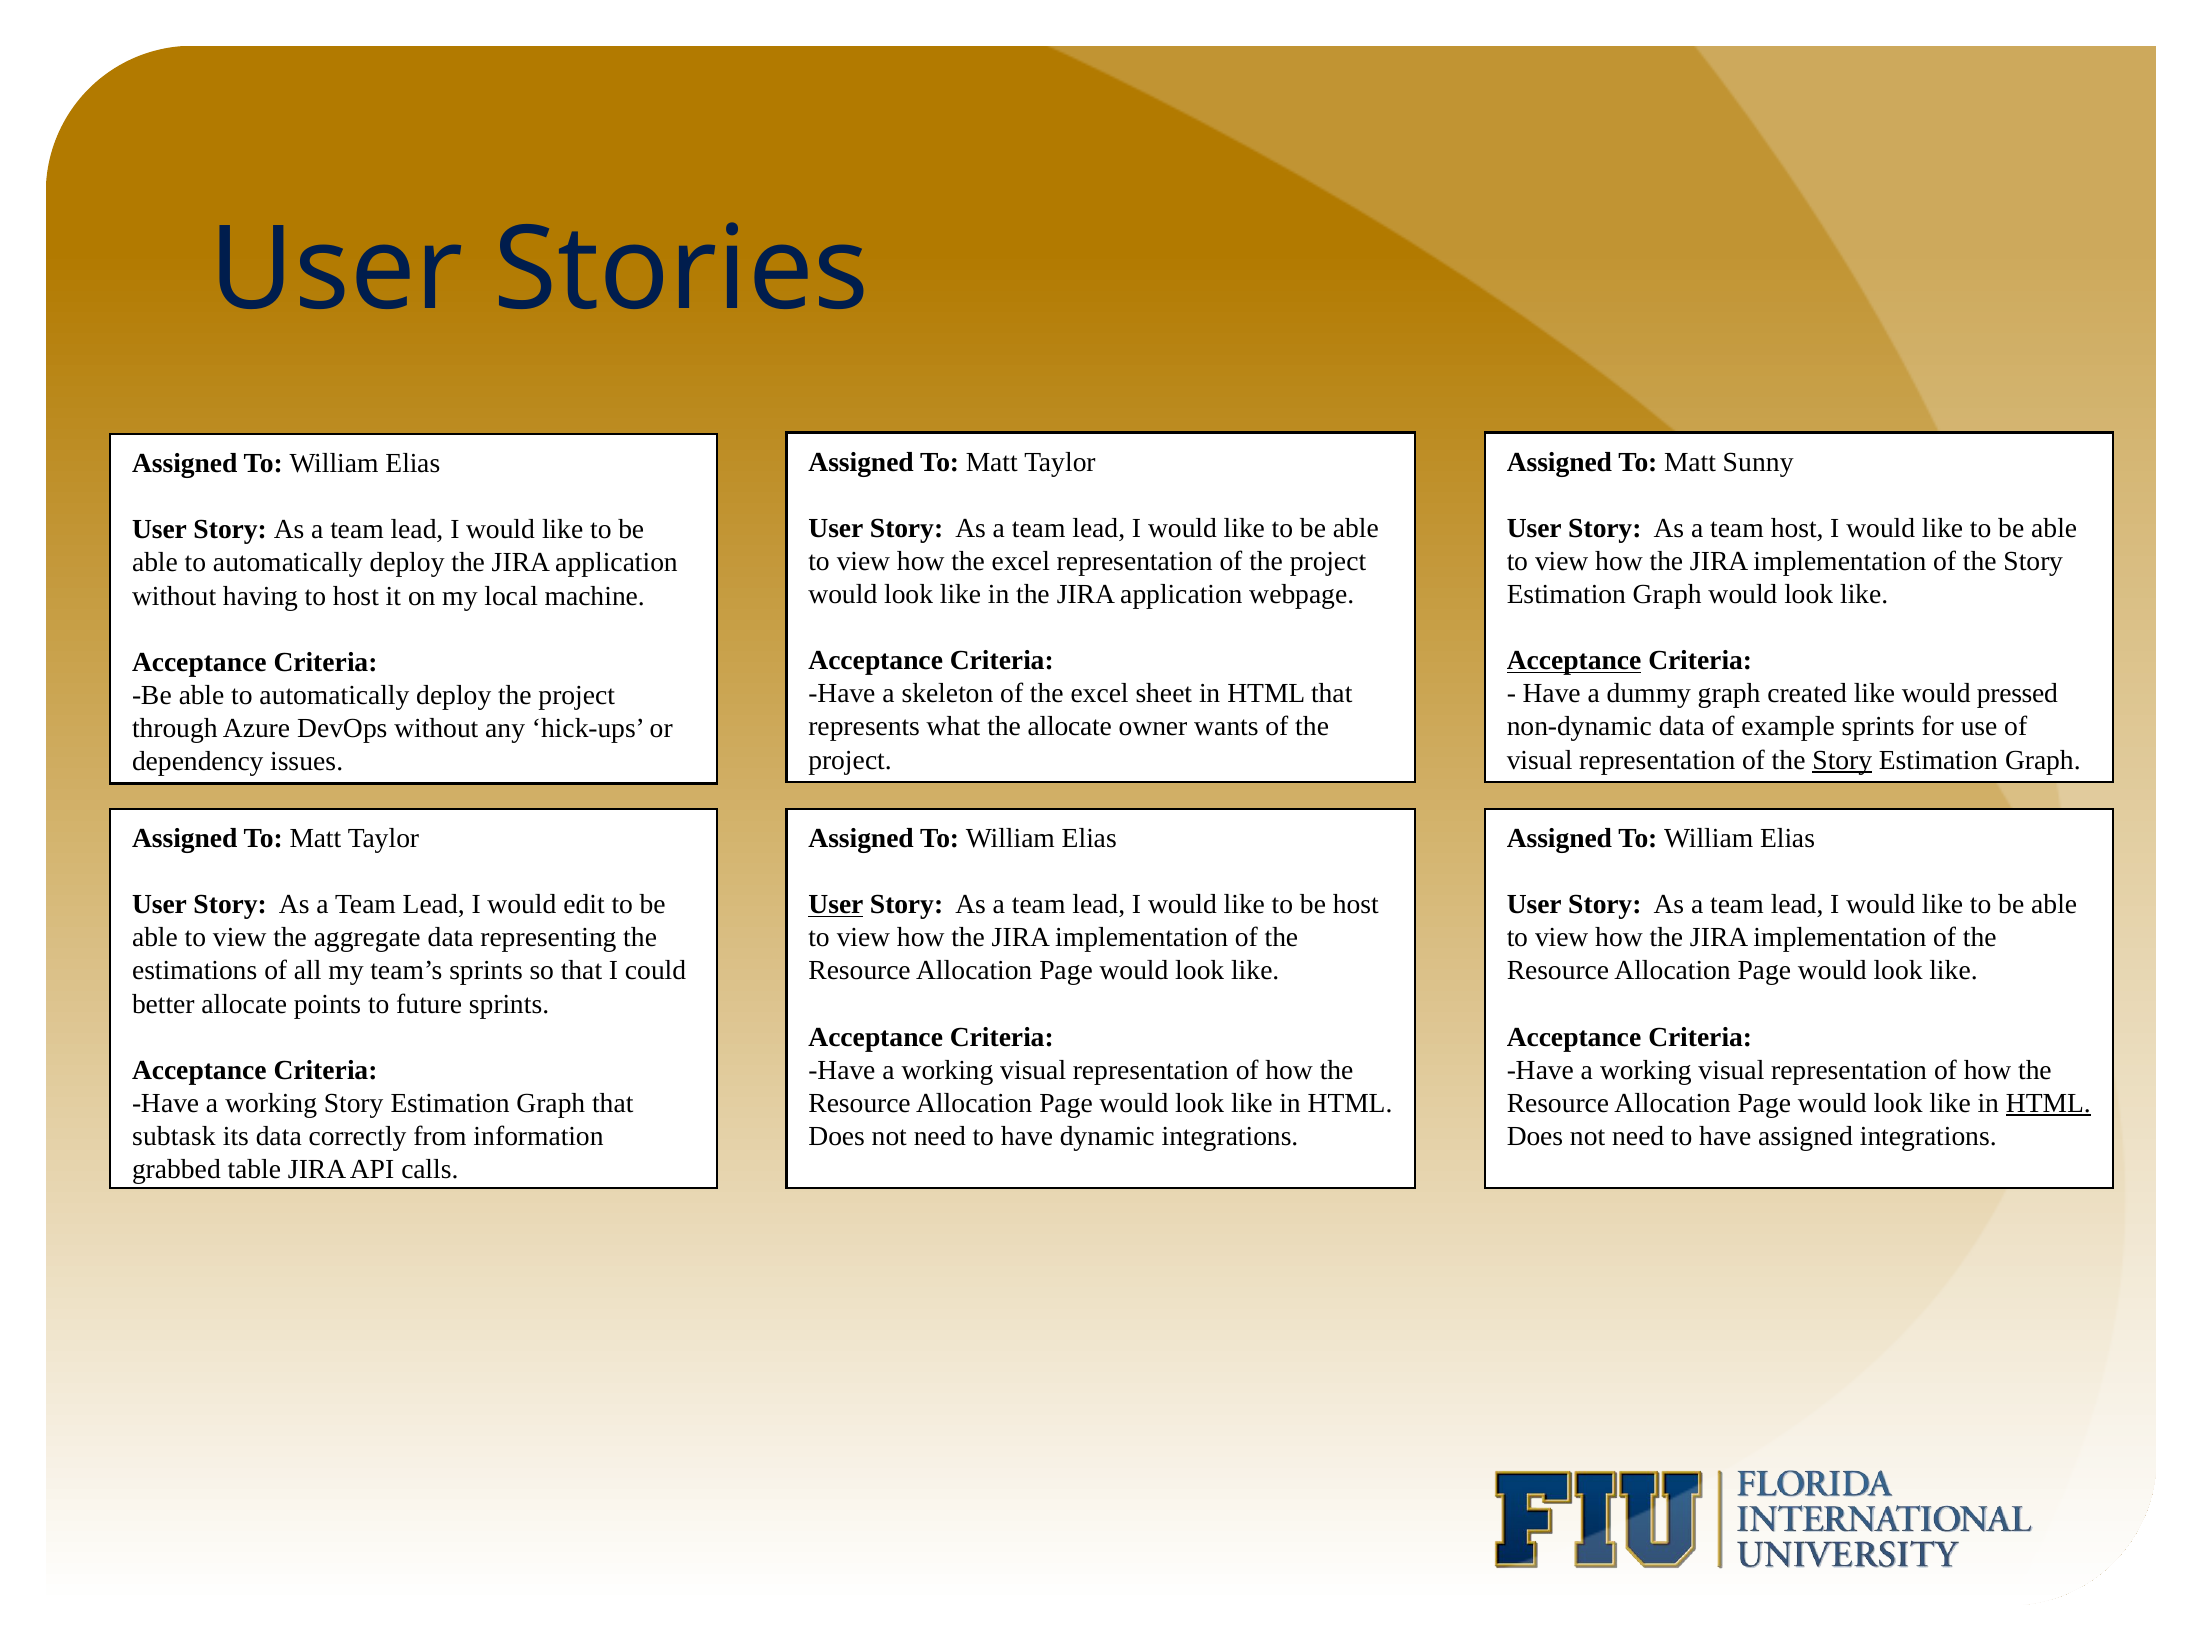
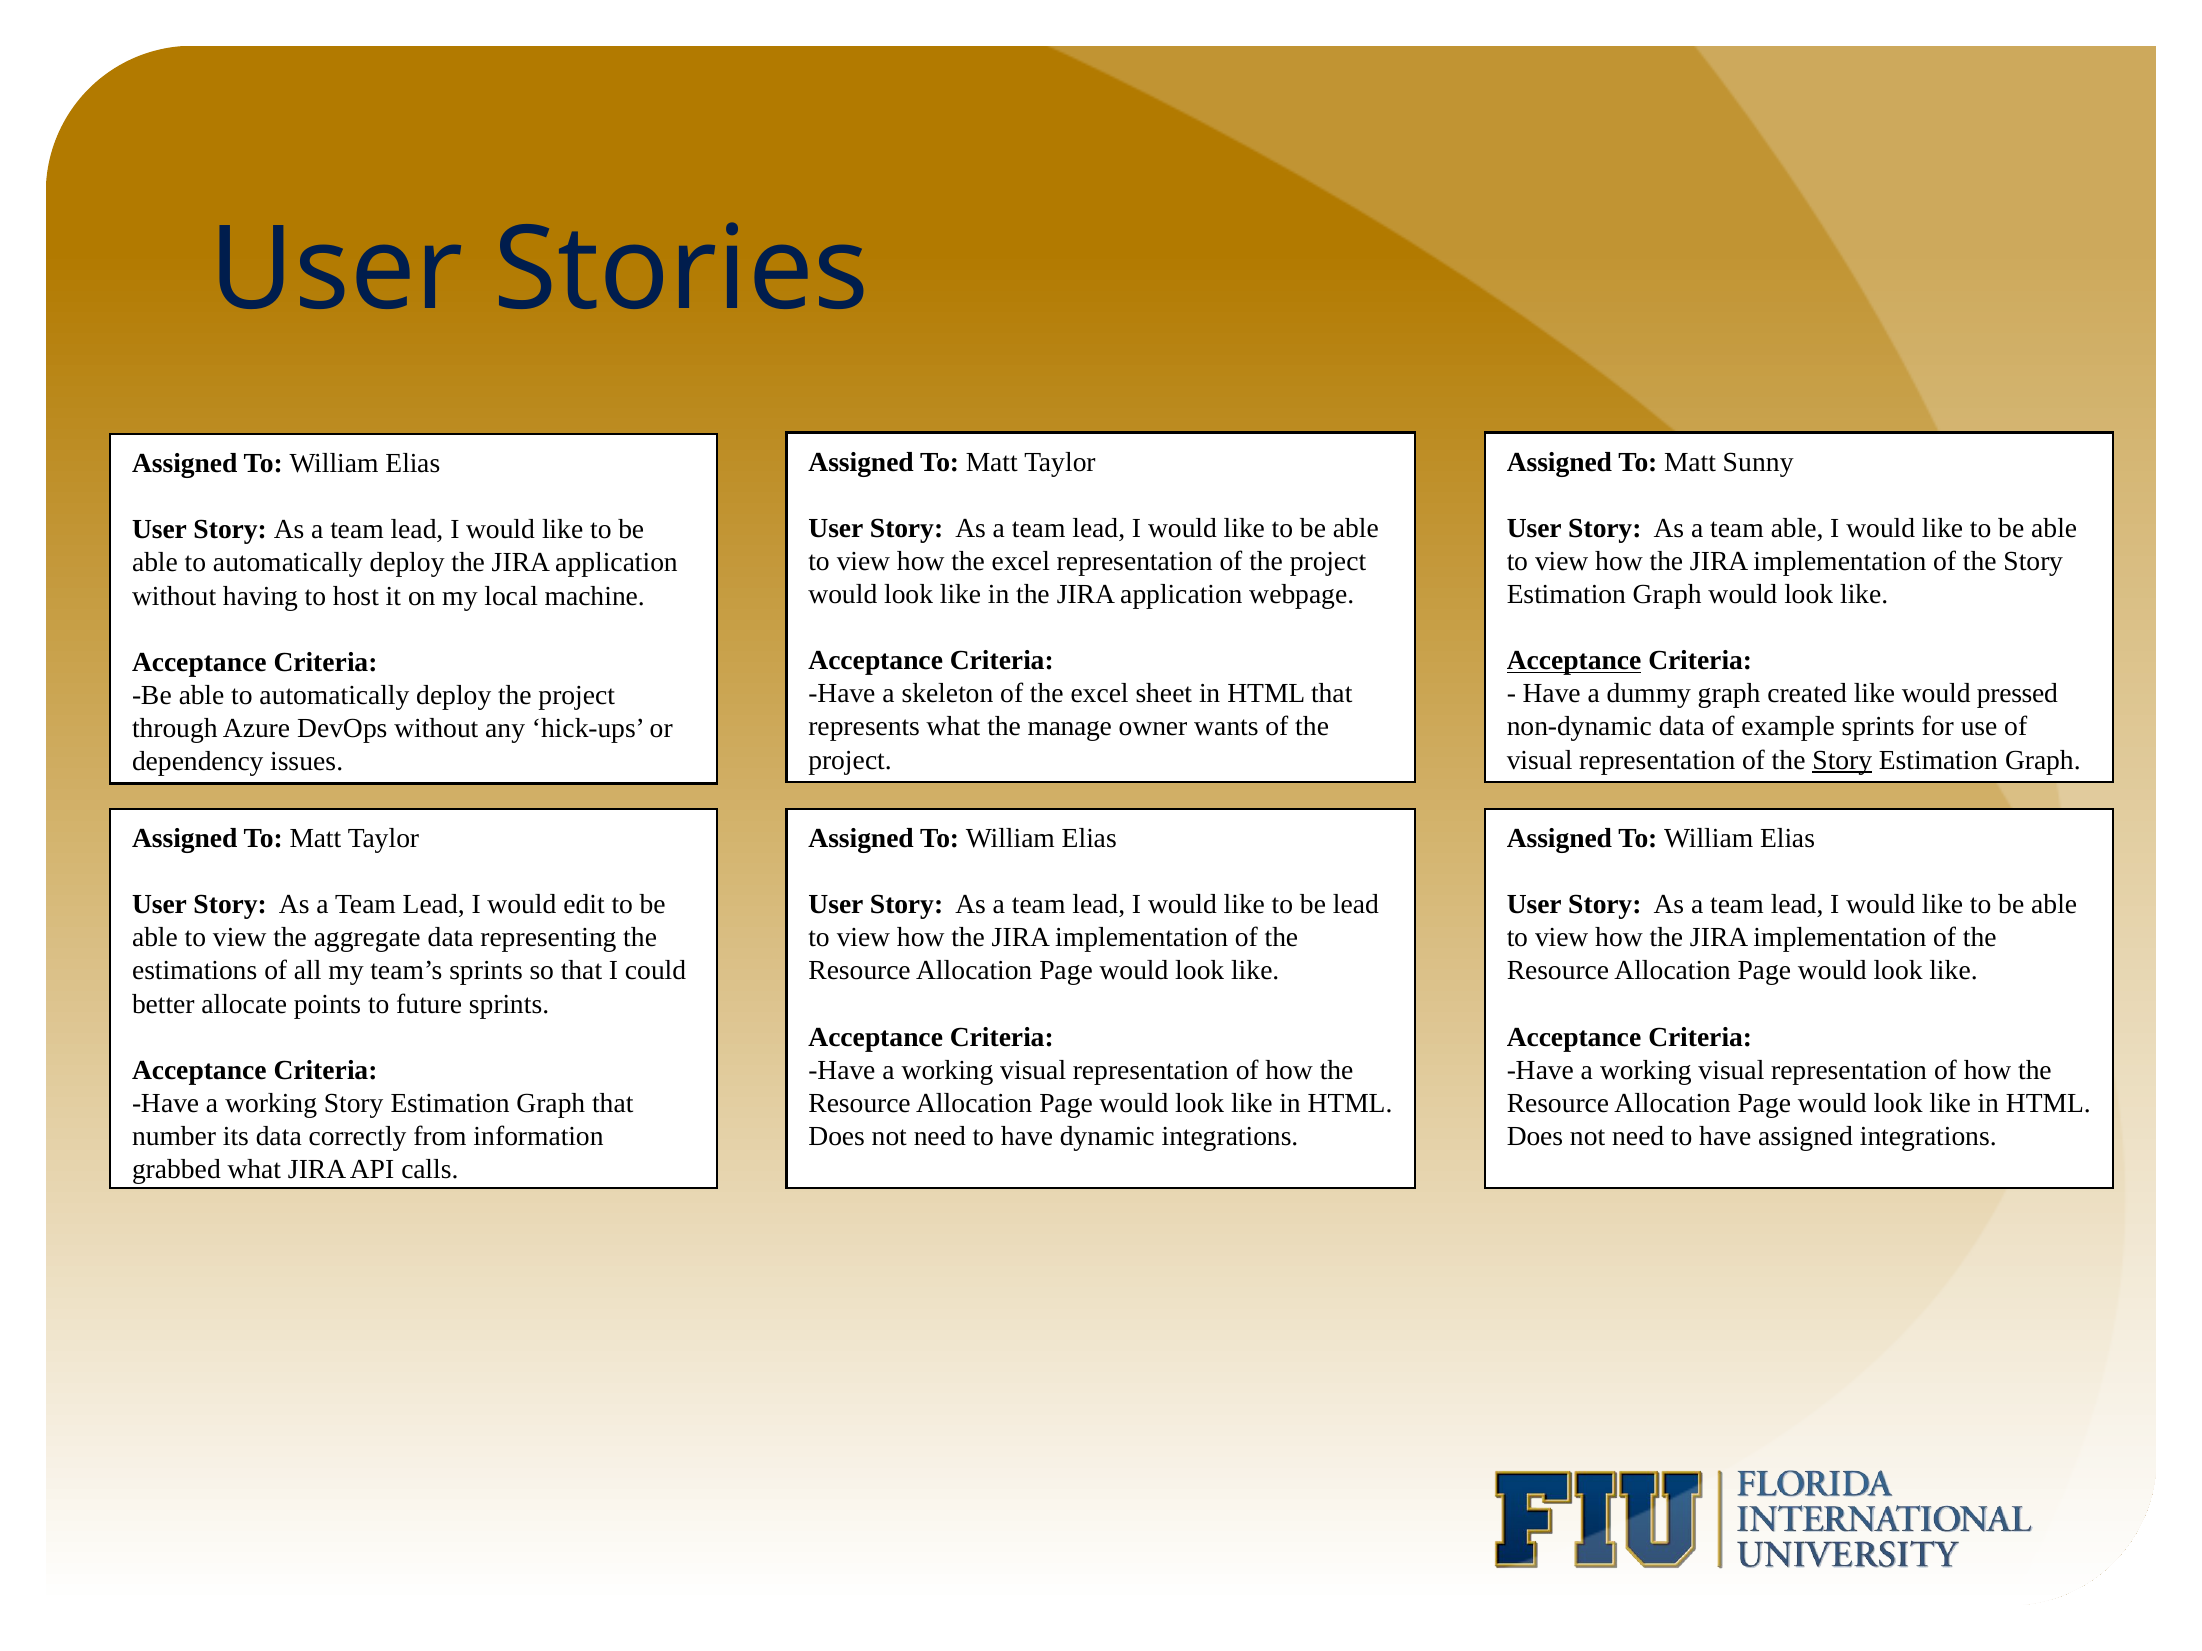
team host: host -> able (1797, 528)
the allocate: allocate -> manage (1070, 727)
User underline: present -> none (836, 905)
be host: host -> lead (1356, 905)
HTML underline: present -> none (2048, 1104)
subtask: subtask -> number (174, 1137)
grabbed table: table -> what (254, 1170)
